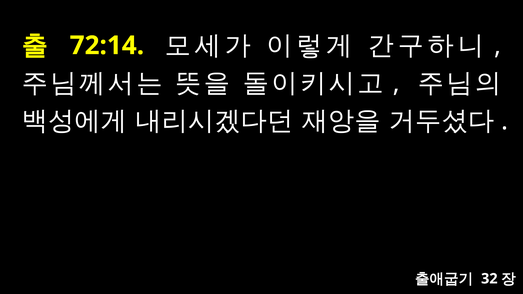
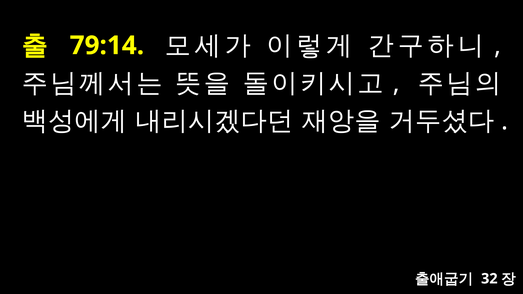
72:14: 72:14 -> 79:14 (107, 46)
